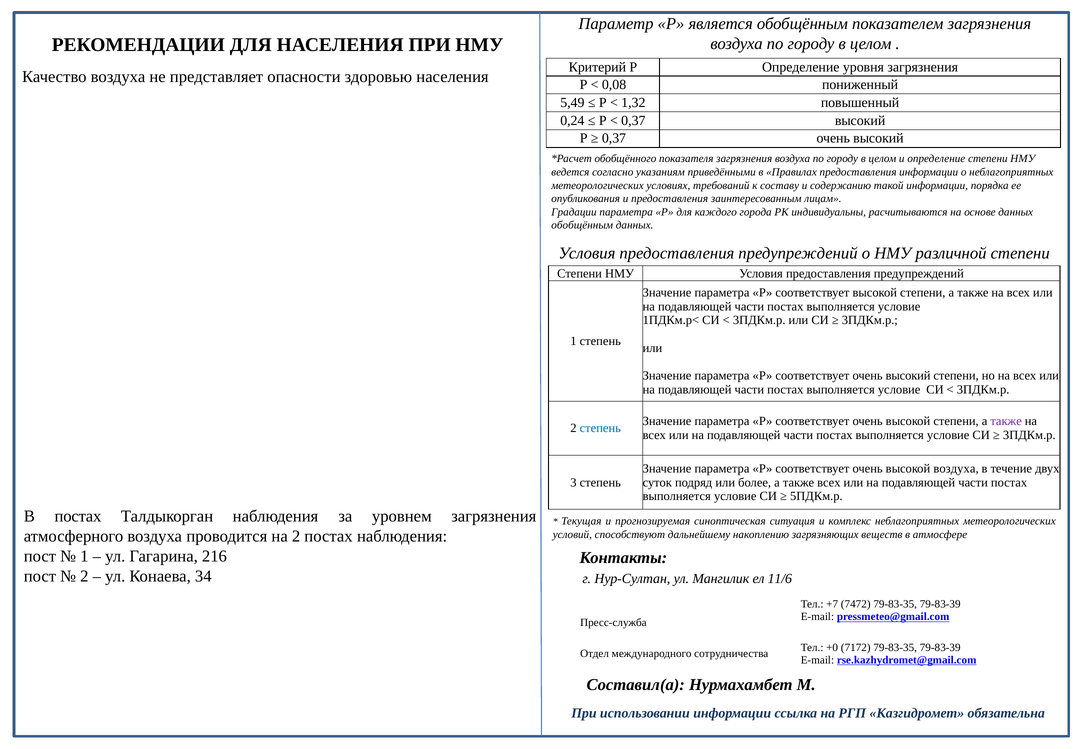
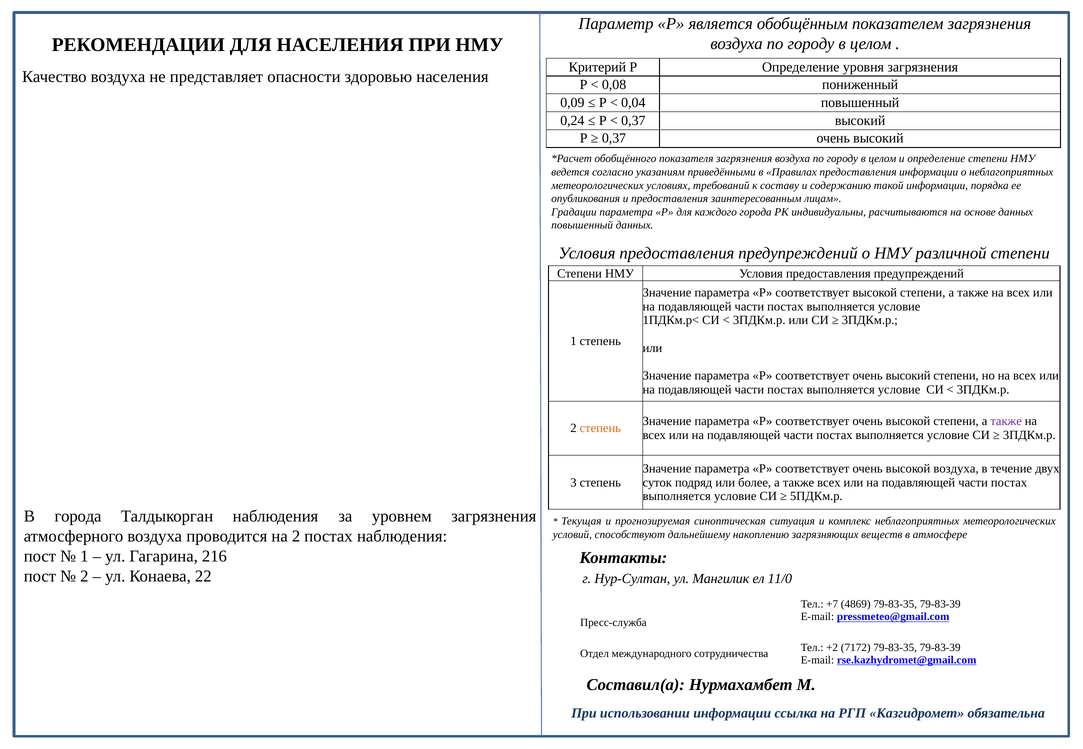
5,49: 5,49 -> 0,09 (572, 103)
1,32: 1,32 -> 0,04 (633, 103)
обобщённым: обобщённым -> повышенный (582, 226)
степень colour: blue -> orange (600, 429)
В постах: постах -> города (78, 517)
34: 34 -> 22 (203, 577)
11/6: 11/6 -> 11/0 (780, 579)
7472: 7472 -> 4869 (856, 605)
+0: +0 -> +2 (832, 648)
